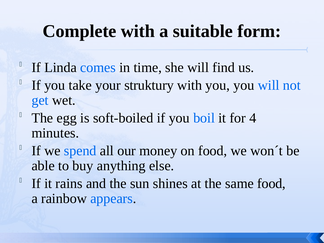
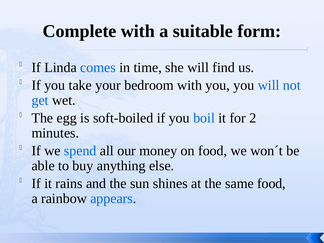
struktury: struktury -> bedroom (149, 85)
4: 4 -> 2 (253, 118)
